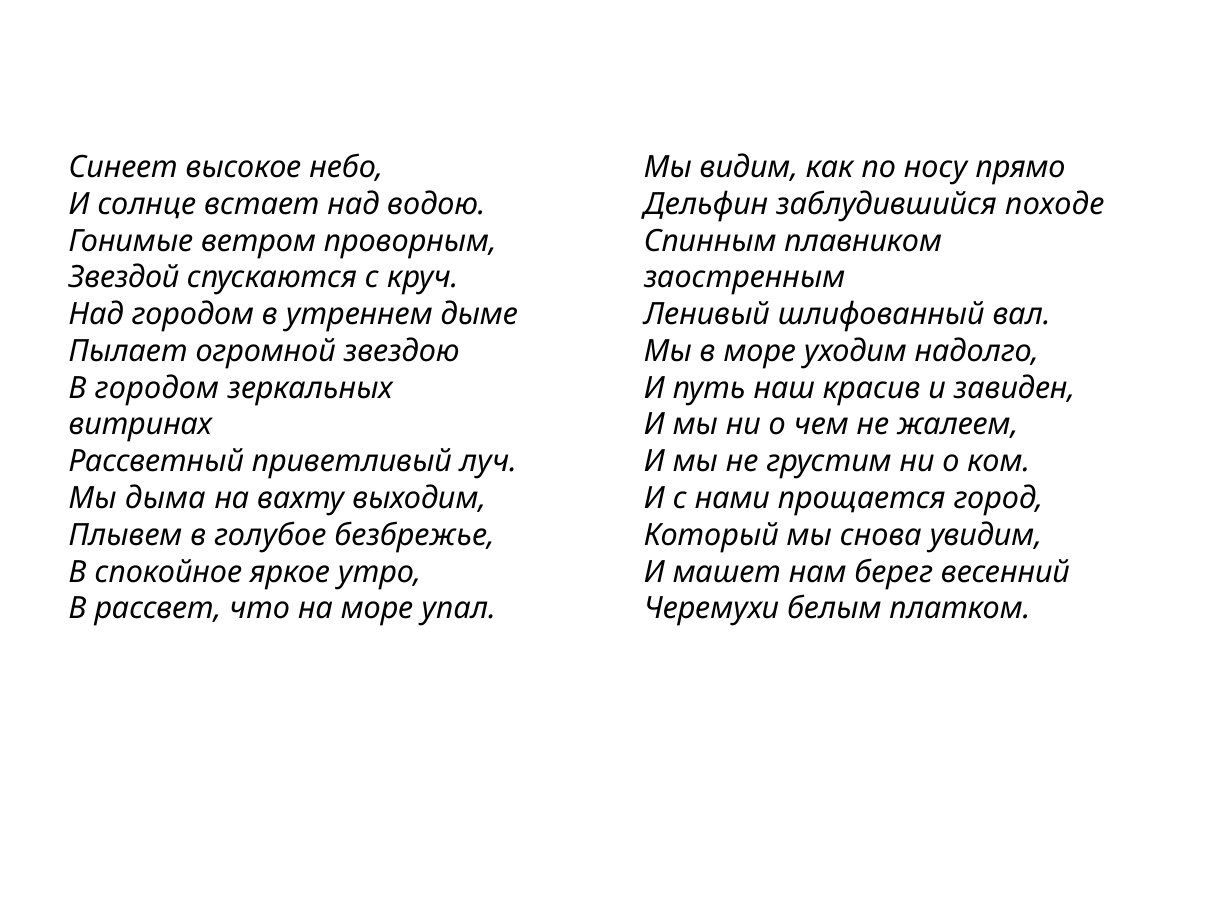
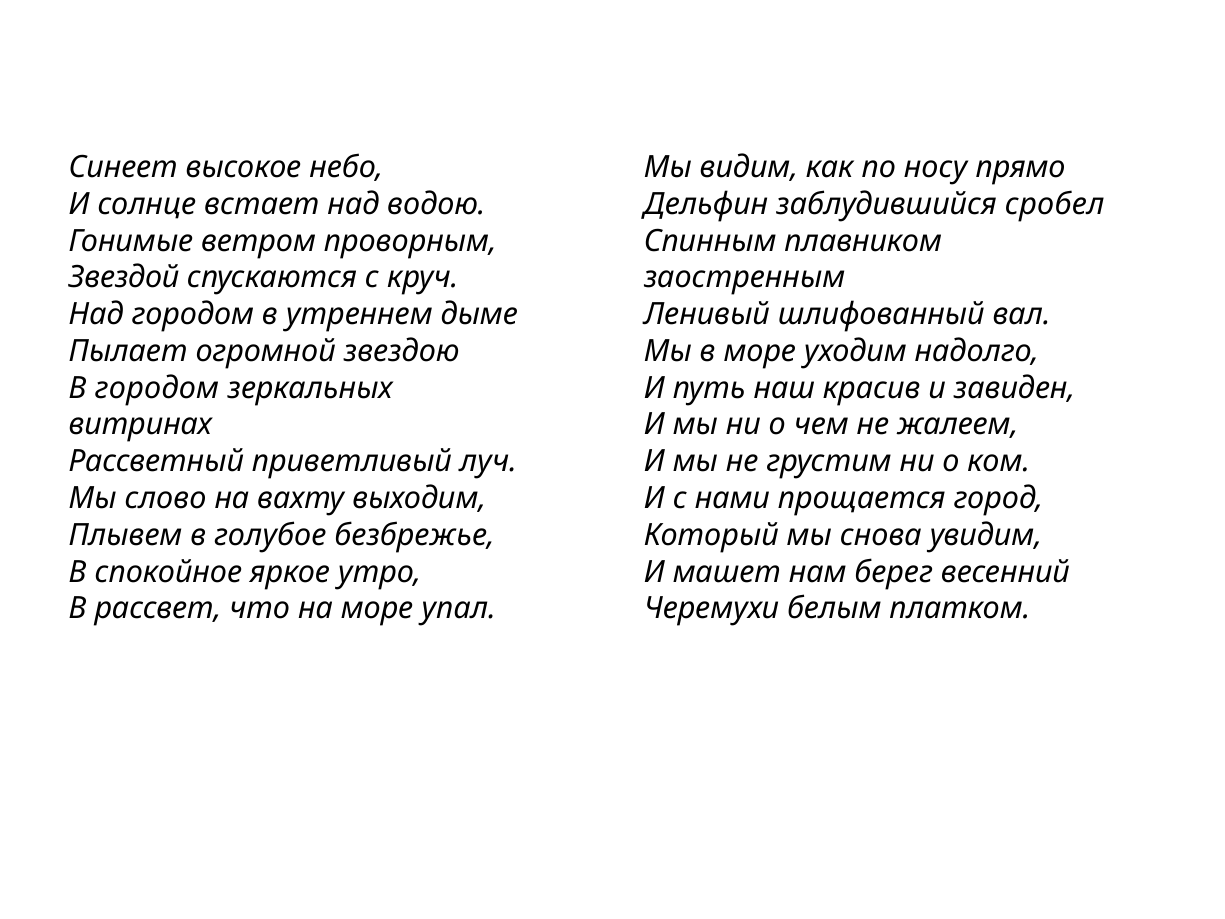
походе: походе -> сробел (1055, 204)
дыма: дыма -> слово (166, 498)
